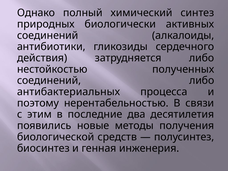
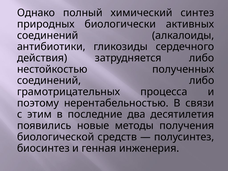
антибактериальных: антибактериальных -> грамотрицательных (69, 92)
